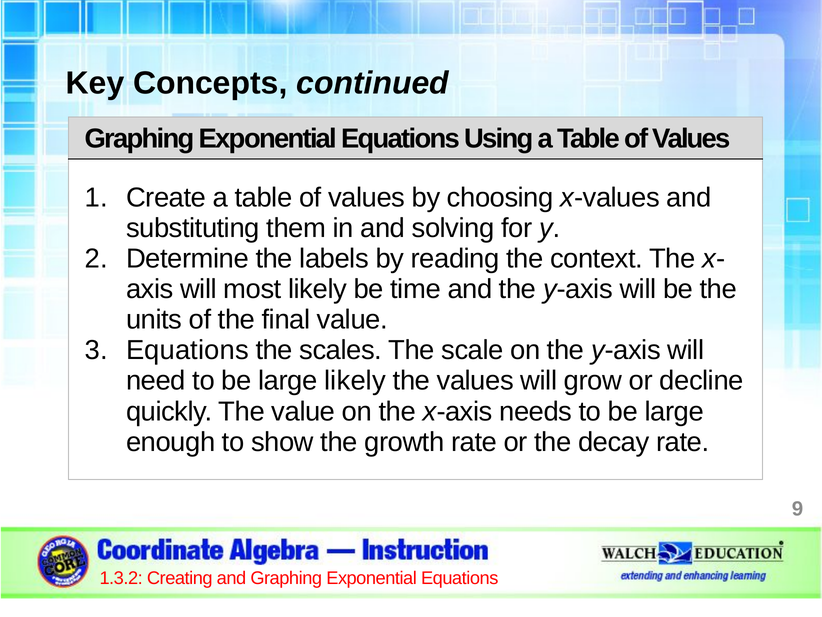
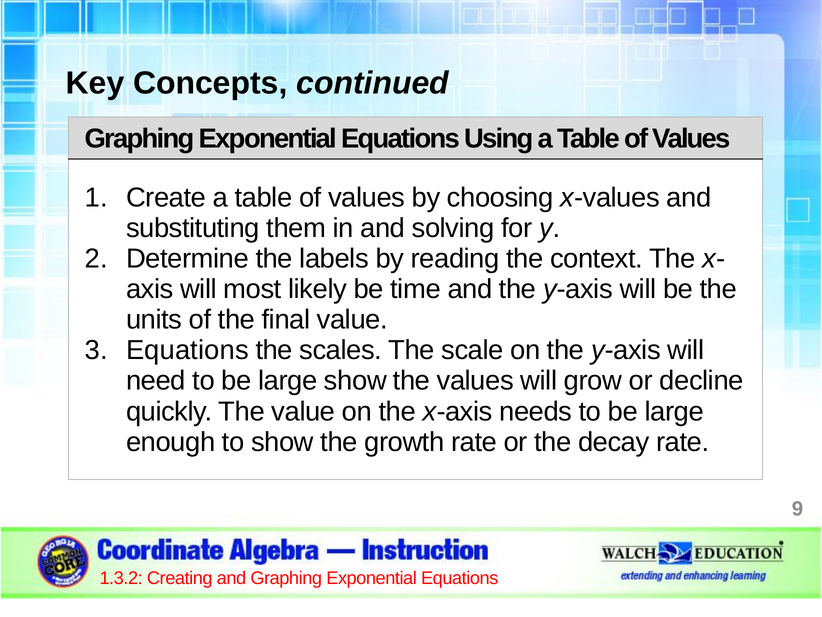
large likely: likely -> show (355, 381)
